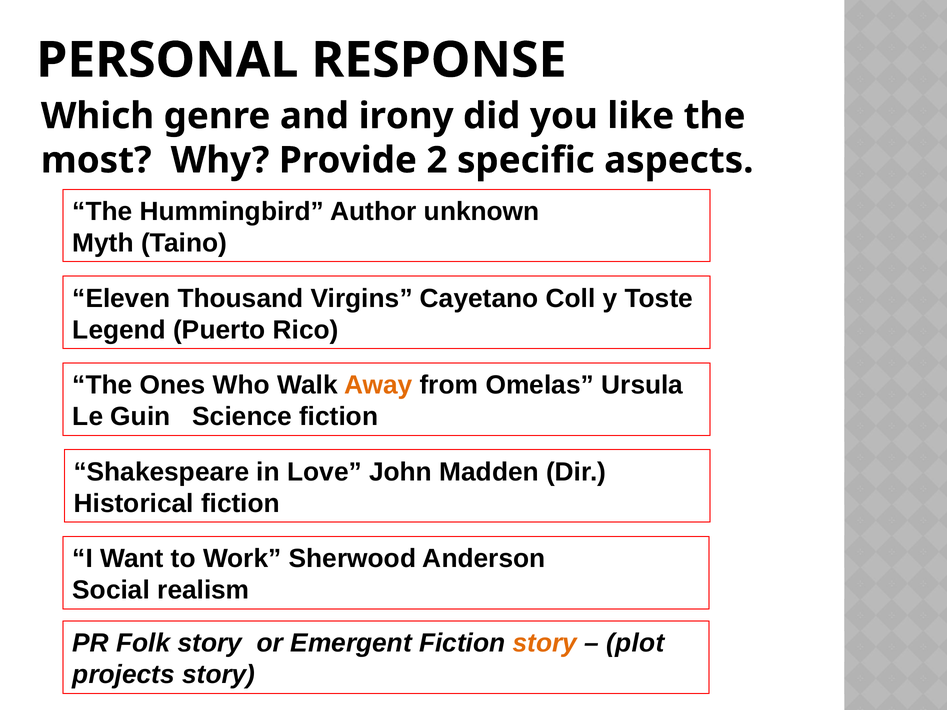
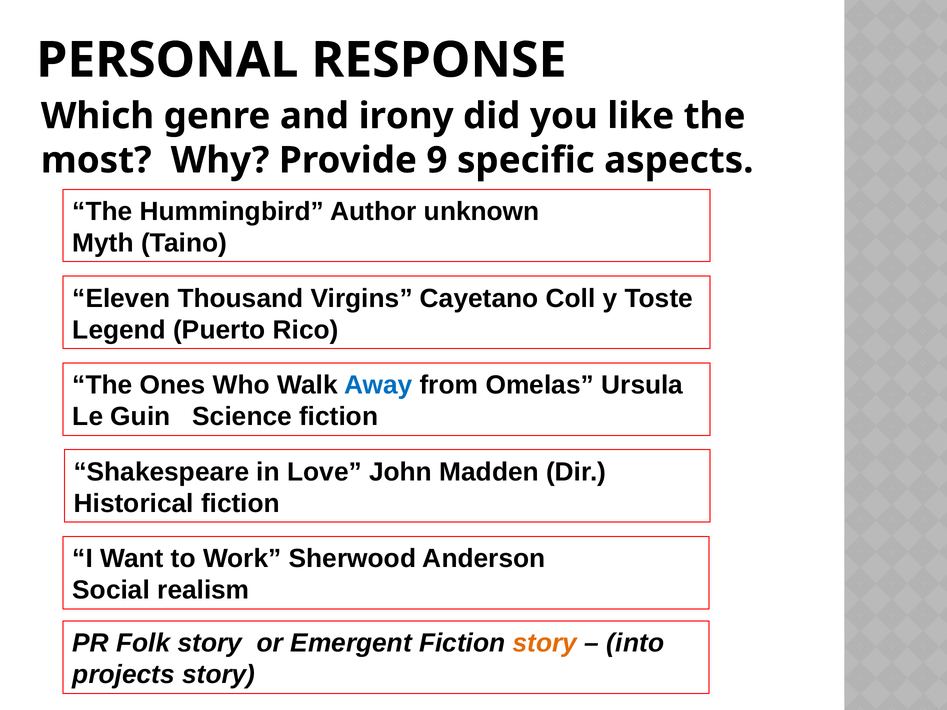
2: 2 -> 9 (437, 160)
Away colour: orange -> blue (378, 385)
plot: plot -> into (635, 643)
